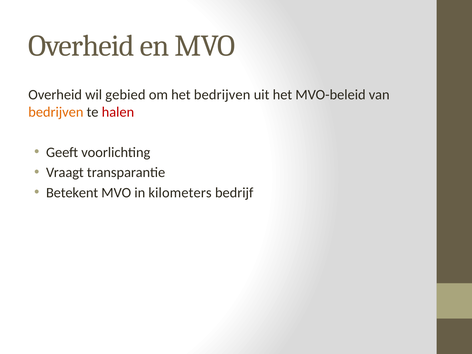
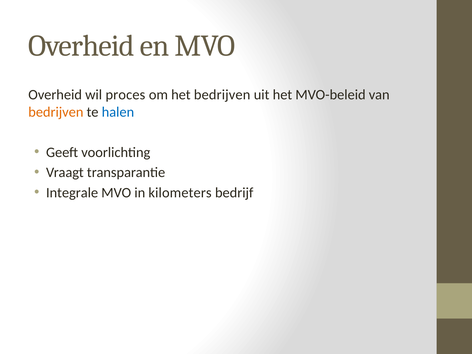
gebied: gebied -> proces (125, 95)
halen colour: red -> blue (118, 112)
Betekent: Betekent -> Integrale (72, 193)
